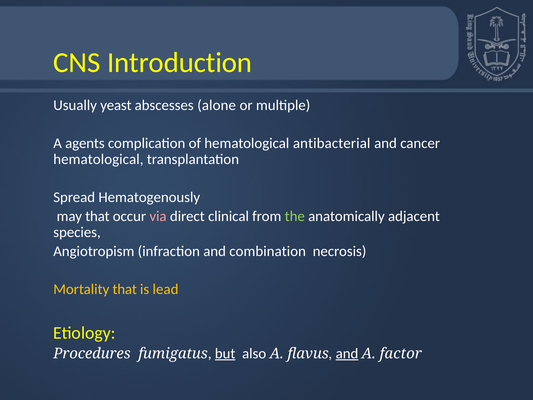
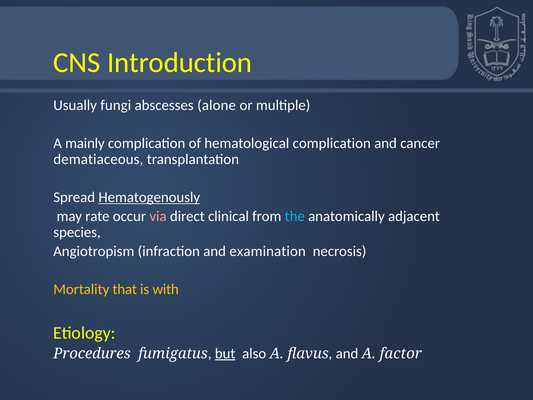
yeast: yeast -> fungi (116, 105)
agents: agents -> mainly (85, 143)
hematological antibacterial: antibacterial -> complication (332, 143)
hematological: hematological -> dematiaceous (98, 159)
Hematogenously underline: none -> present (149, 197)
may that: that -> rate (97, 216)
the colour: light green -> light blue (295, 216)
combination: combination -> examination (268, 251)
lead: lead -> with (166, 289)
and underline: present -> none (347, 353)
